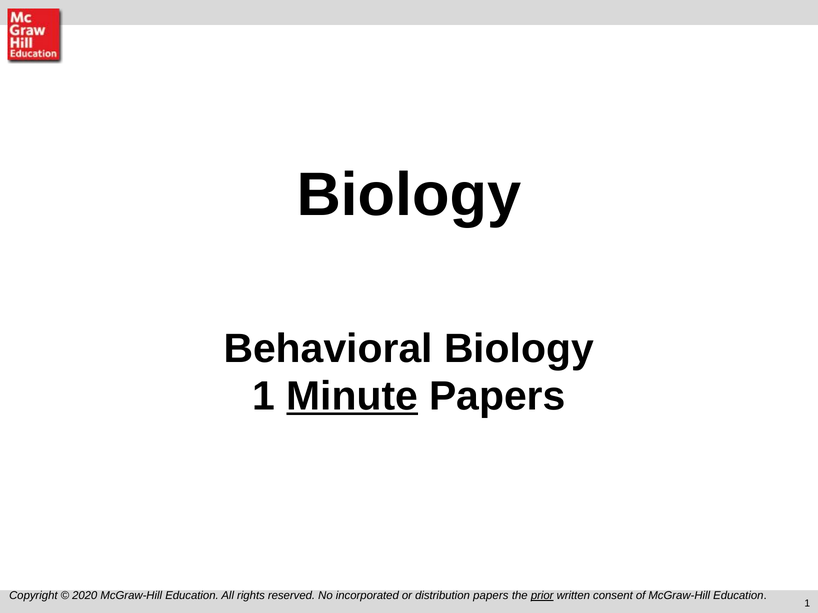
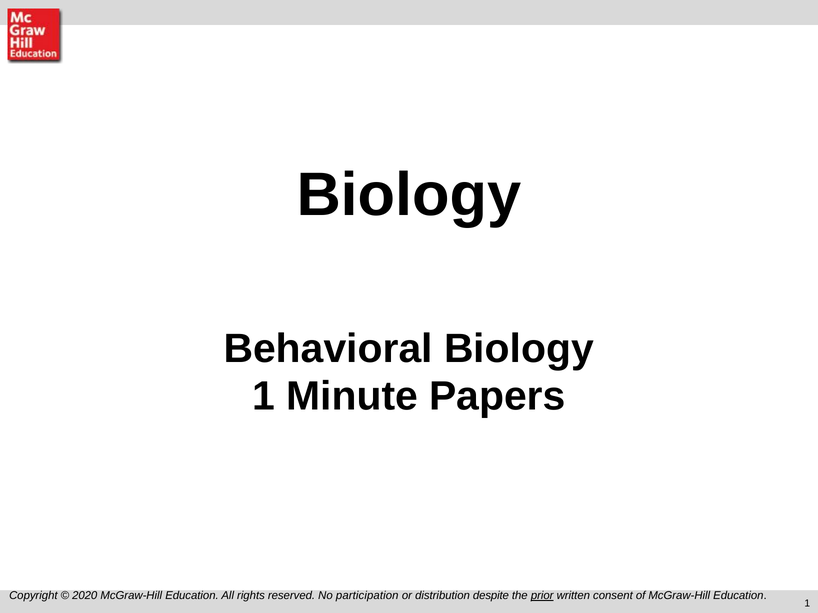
Minute underline: present -> none (352, 397)
incorporated: incorporated -> participation (367, 596)
distribution papers: papers -> despite (491, 596)
